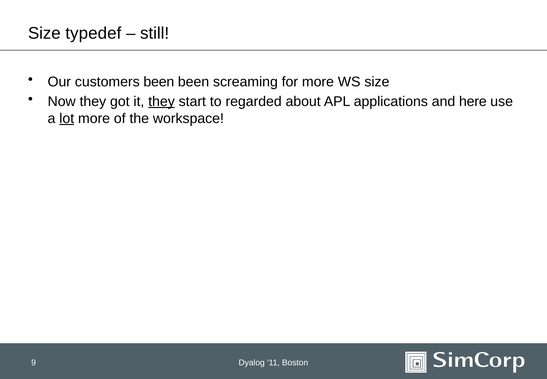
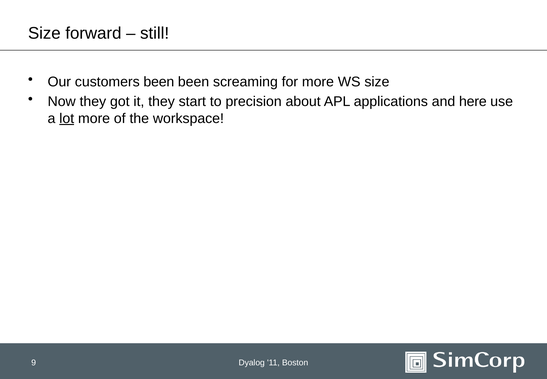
typedef: typedef -> forward (93, 33)
they underline: present -> none (162, 101)
regarded: regarded -> precision (254, 101)
